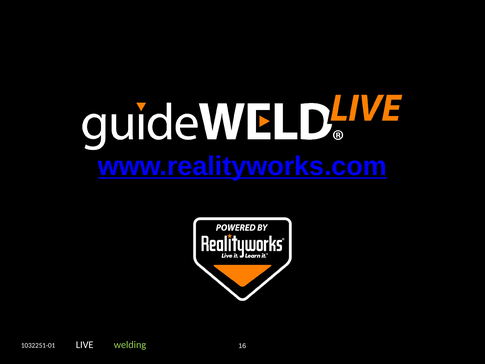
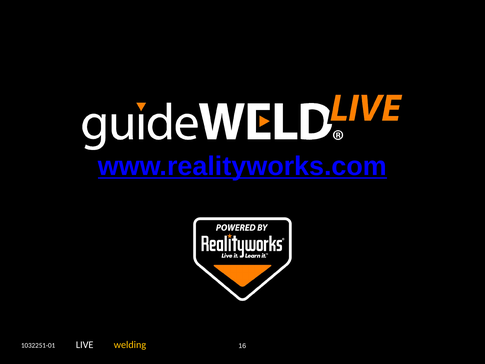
welding colour: light green -> yellow (130, 345)
